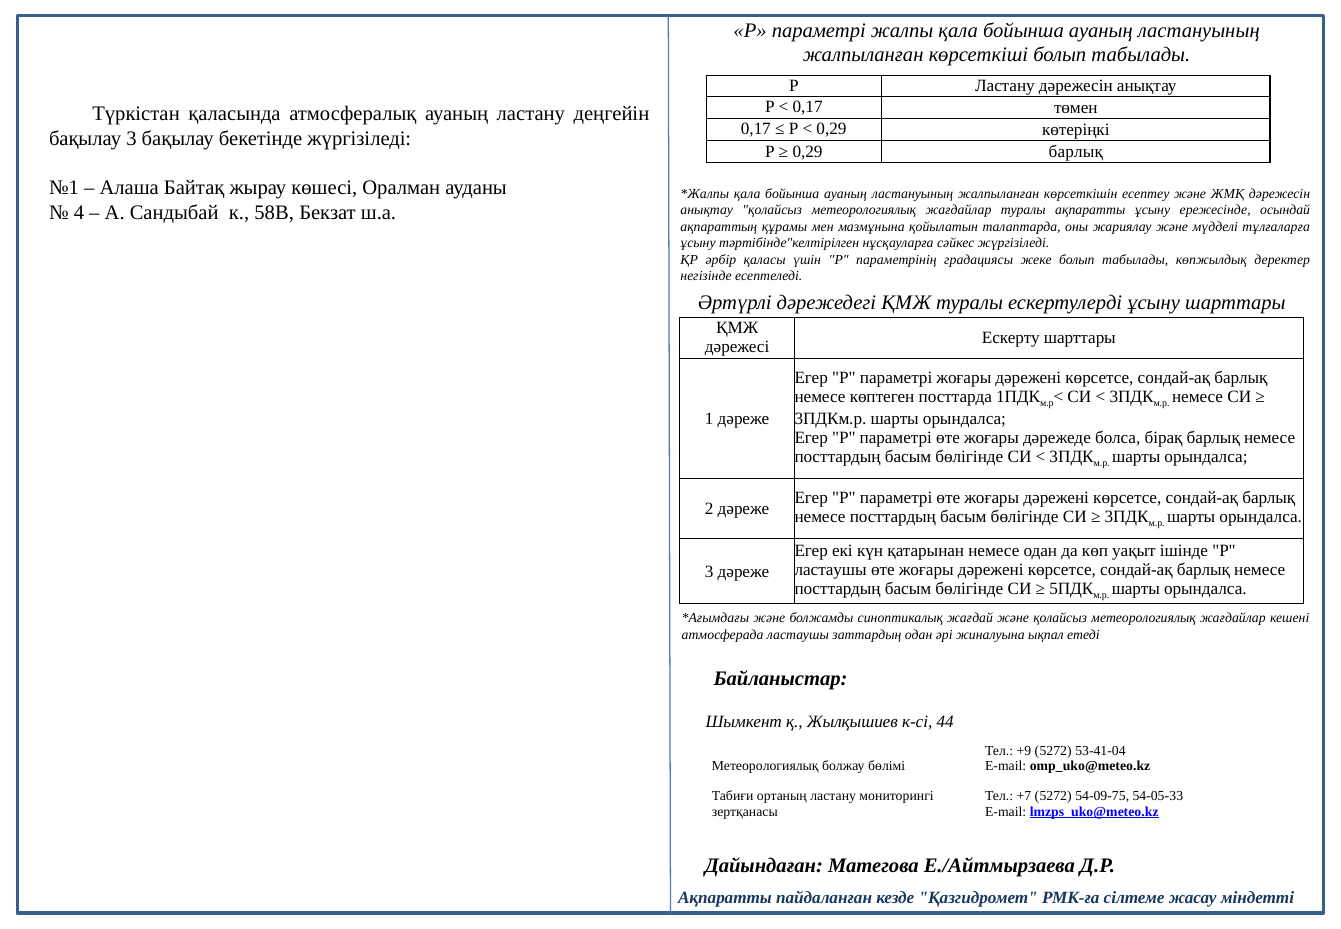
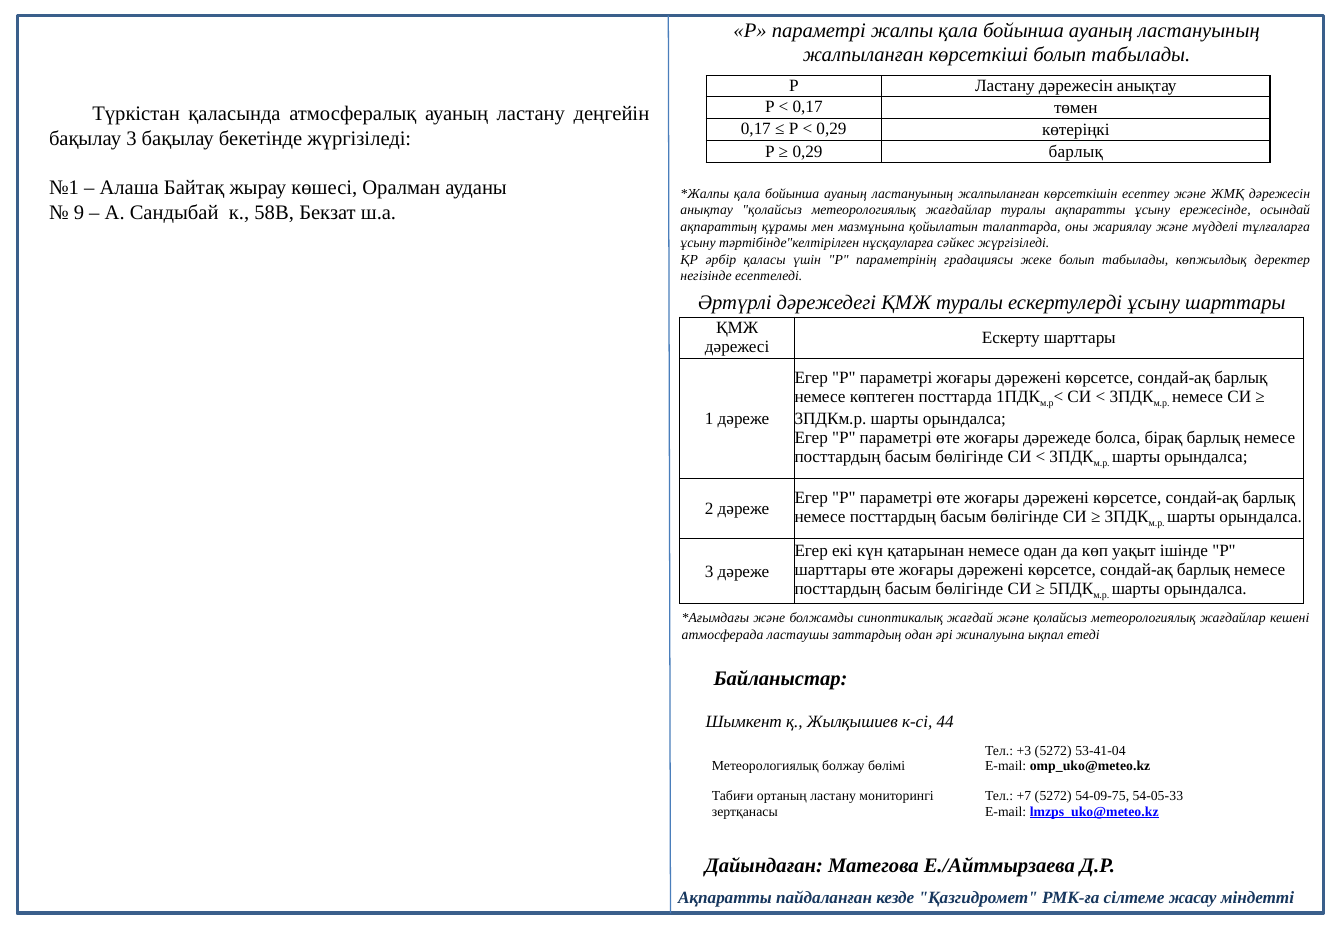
4: 4 -> 9 (79, 213)
ластаушы: ластаушы -> шарттары (831, 570)
+9: +9 -> +3 (1024, 750)
